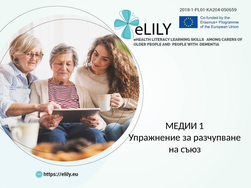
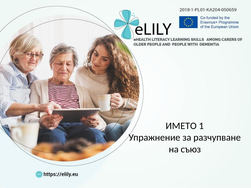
МЕДИИ: МЕДИИ -> ИМЕТО (181, 126)
